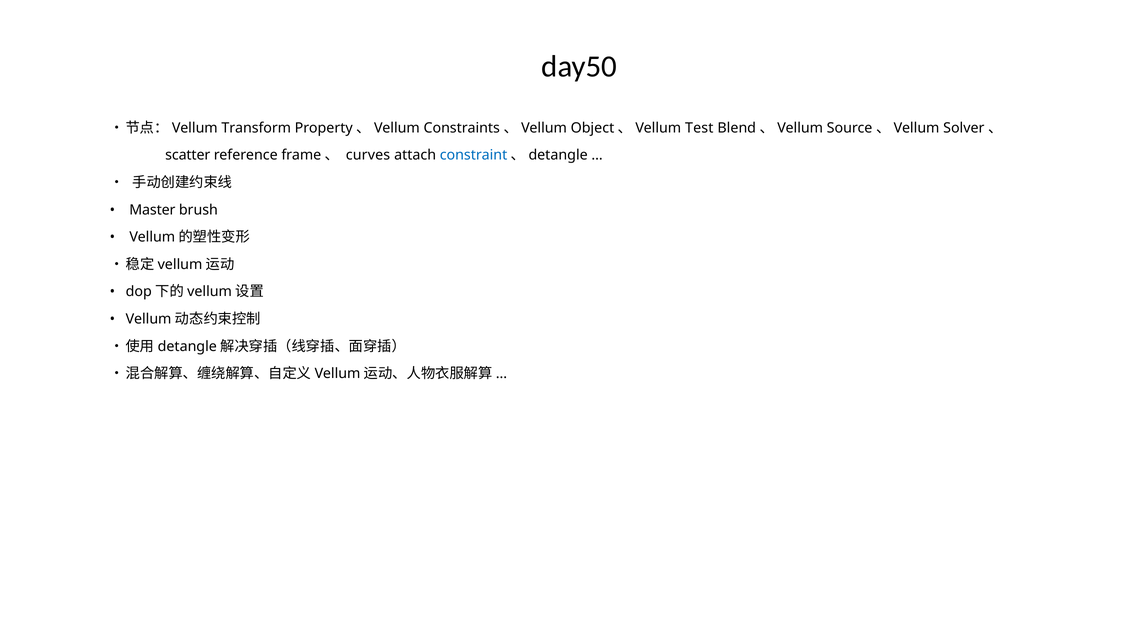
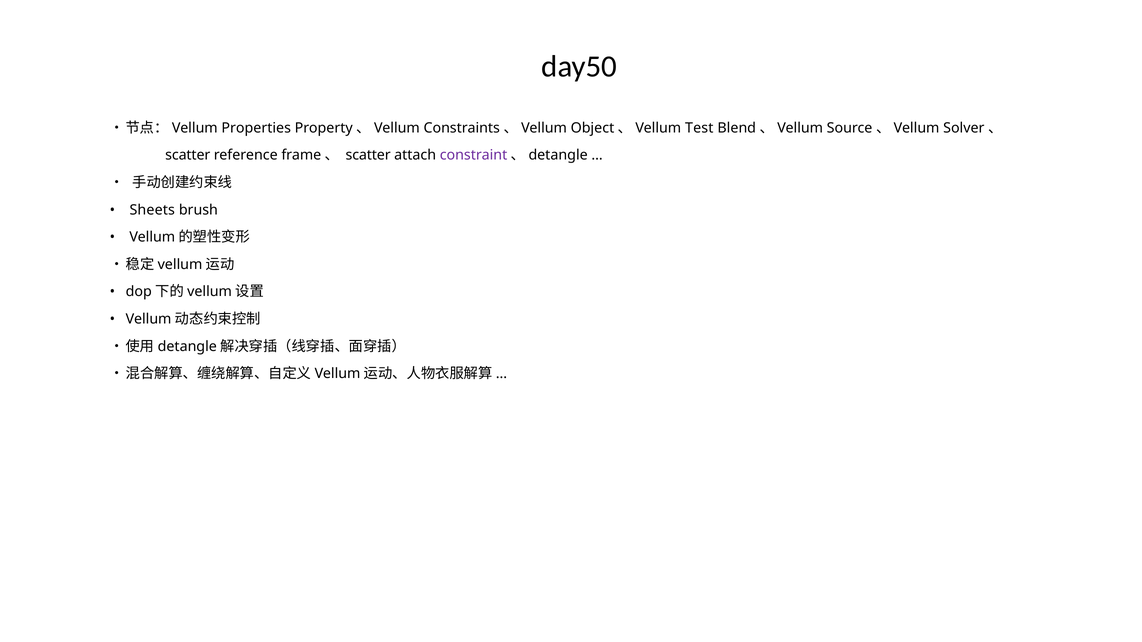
Transform: Transform -> Properties (256, 128)
curves: curves -> scatter (368, 155)
constraint colour: blue -> purple (474, 155)
Master: Master -> Sheets (152, 210)
